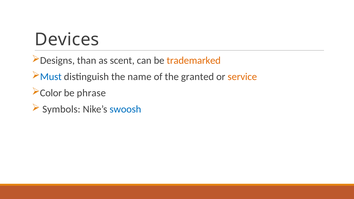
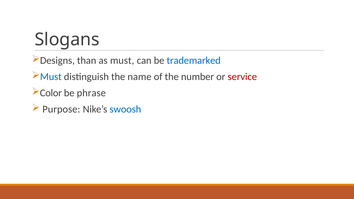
Devices: Devices -> Slogans (67, 40)
as scent: scent -> must (122, 60)
trademarked colour: orange -> blue (194, 60)
granted: granted -> number (198, 77)
service colour: orange -> red (242, 77)
Symbols: Symbols -> Purpose (61, 109)
